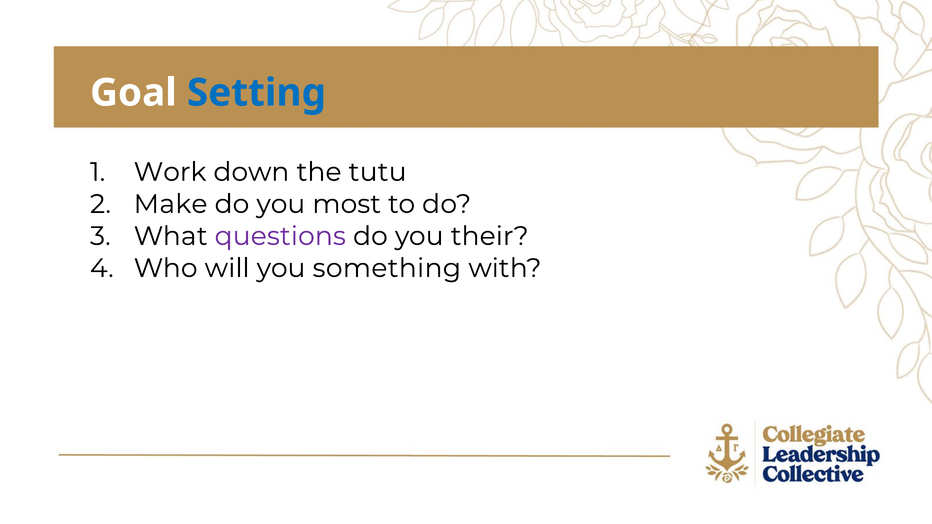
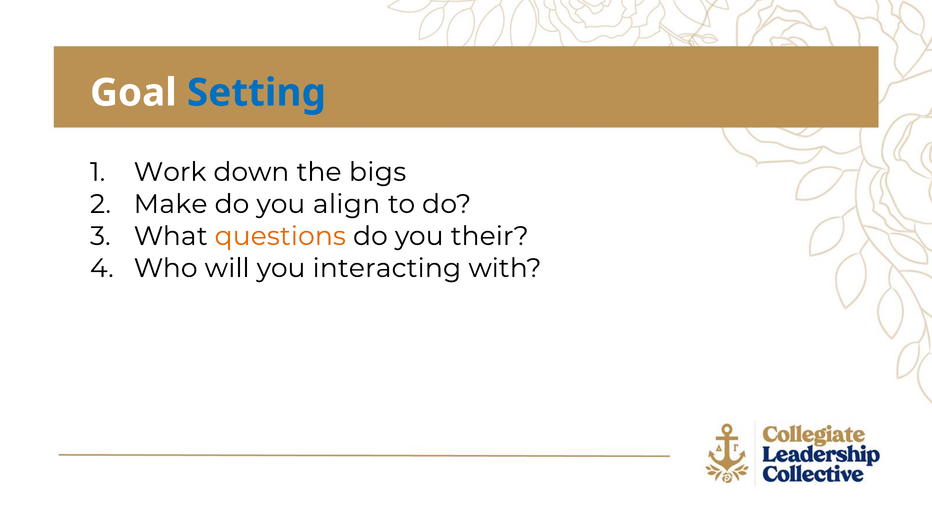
tutu: tutu -> bigs (378, 172)
most: most -> align (347, 204)
questions colour: purple -> orange (280, 236)
something: something -> interacting (387, 268)
